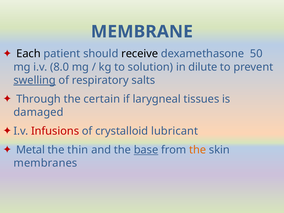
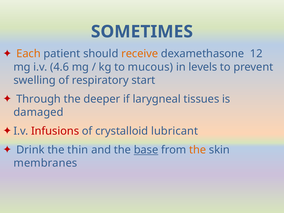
MEMBRANE: MEMBRANE -> SOMETIMES (142, 32)
Each colour: black -> orange (28, 54)
receive colour: black -> orange (140, 54)
50: 50 -> 12 (256, 54)
8.0: 8.0 -> 4.6 (60, 67)
solution: solution -> mucous (150, 67)
dilute: dilute -> levels (203, 67)
swelling underline: present -> none (35, 80)
salts: salts -> start (143, 80)
certain: certain -> deeper (102, 99)
Metal: Metal -> Drink (30, 150)
